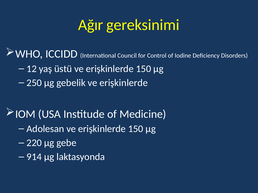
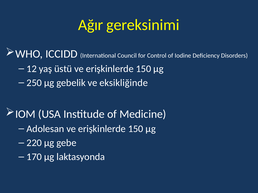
gebelik ve erişkinlerde: erişkinlerde -> eksikliğinde (124, 83)
914: 914 -> 170 (34, 157)
